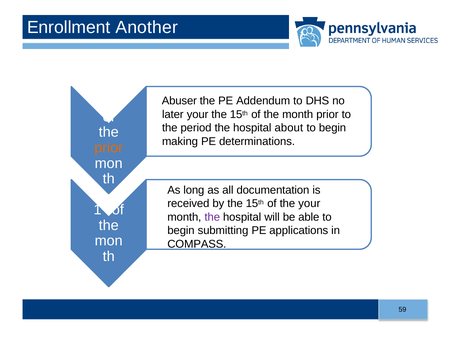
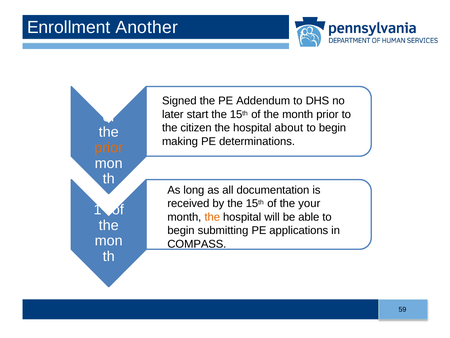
Abuser: Abuser -> Signed (179, 101)
later your: your -> start (198, 114)
period: period -> citizen (196, 128)
the colour: purple -> orange (212, 217)
